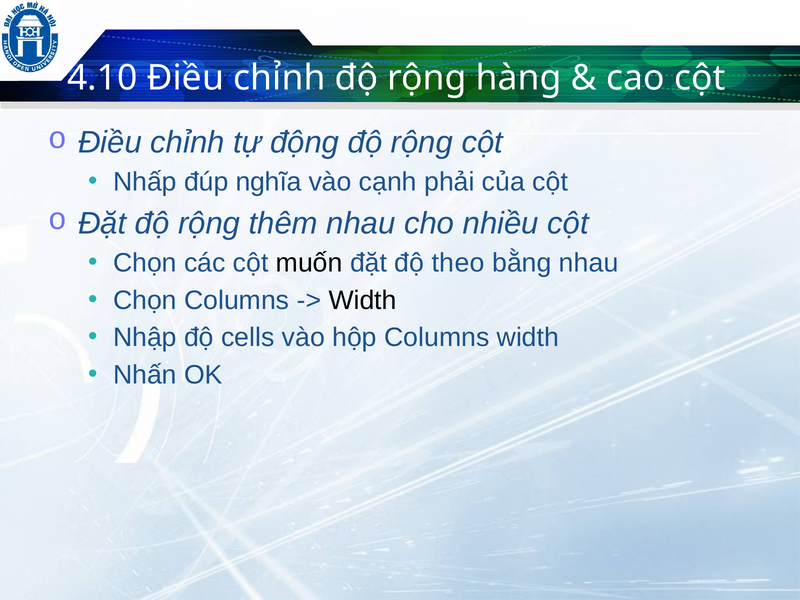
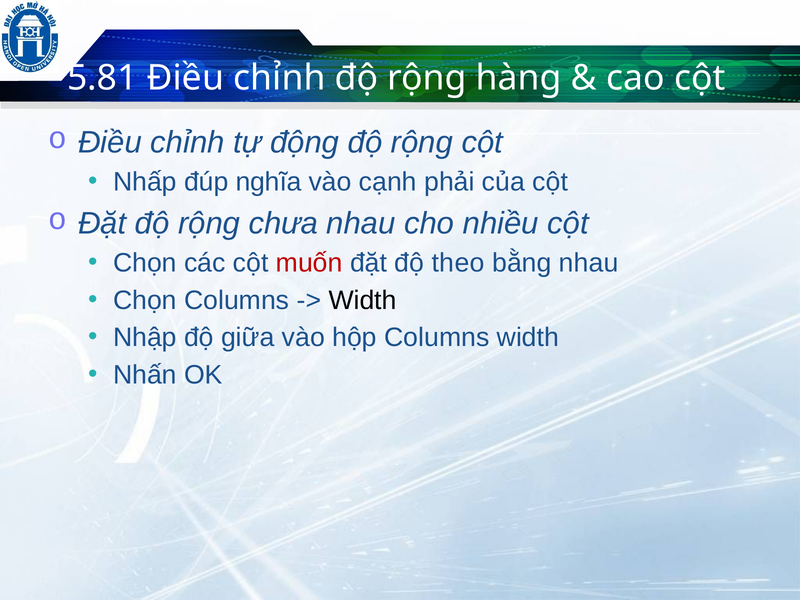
4.10: 4.10 -> 5.81 (102, 78)
thêm: thêm -> chưa (283, 223)
muốn colour: black -> red (309, 263)
cells: cells -> giữa (248, 338)
